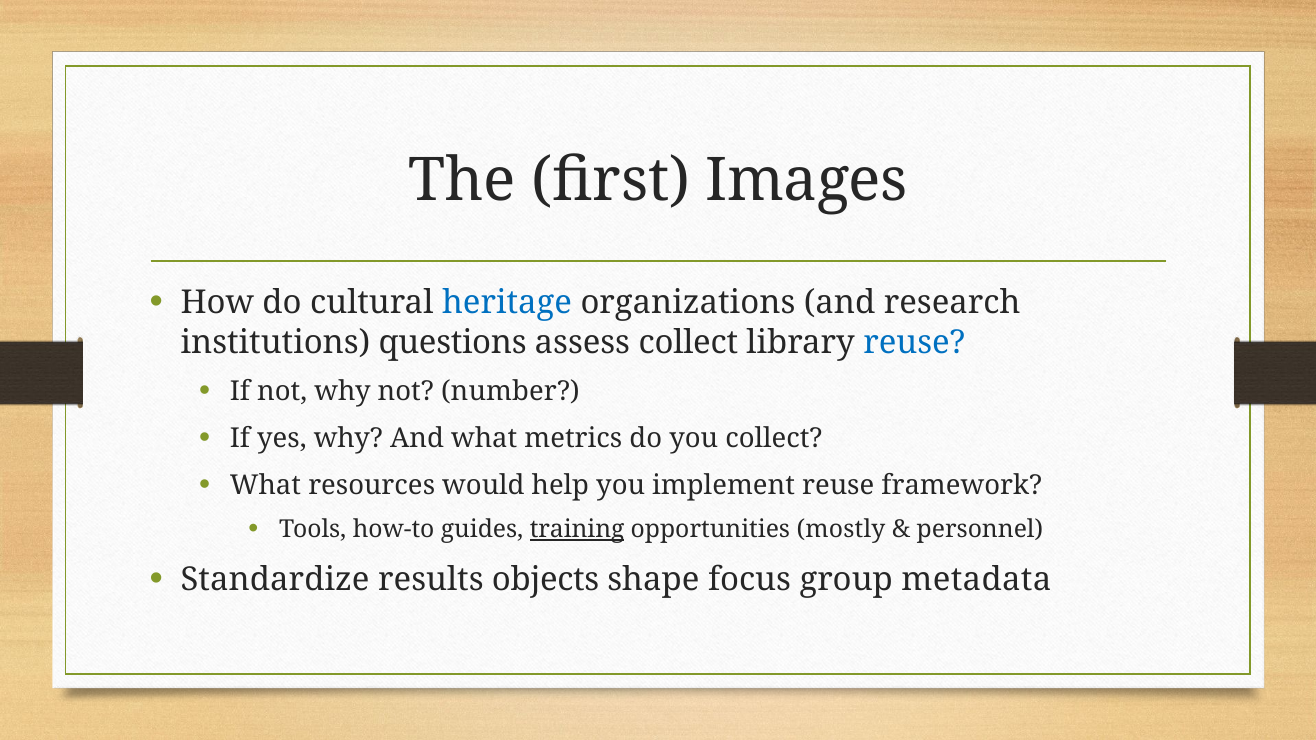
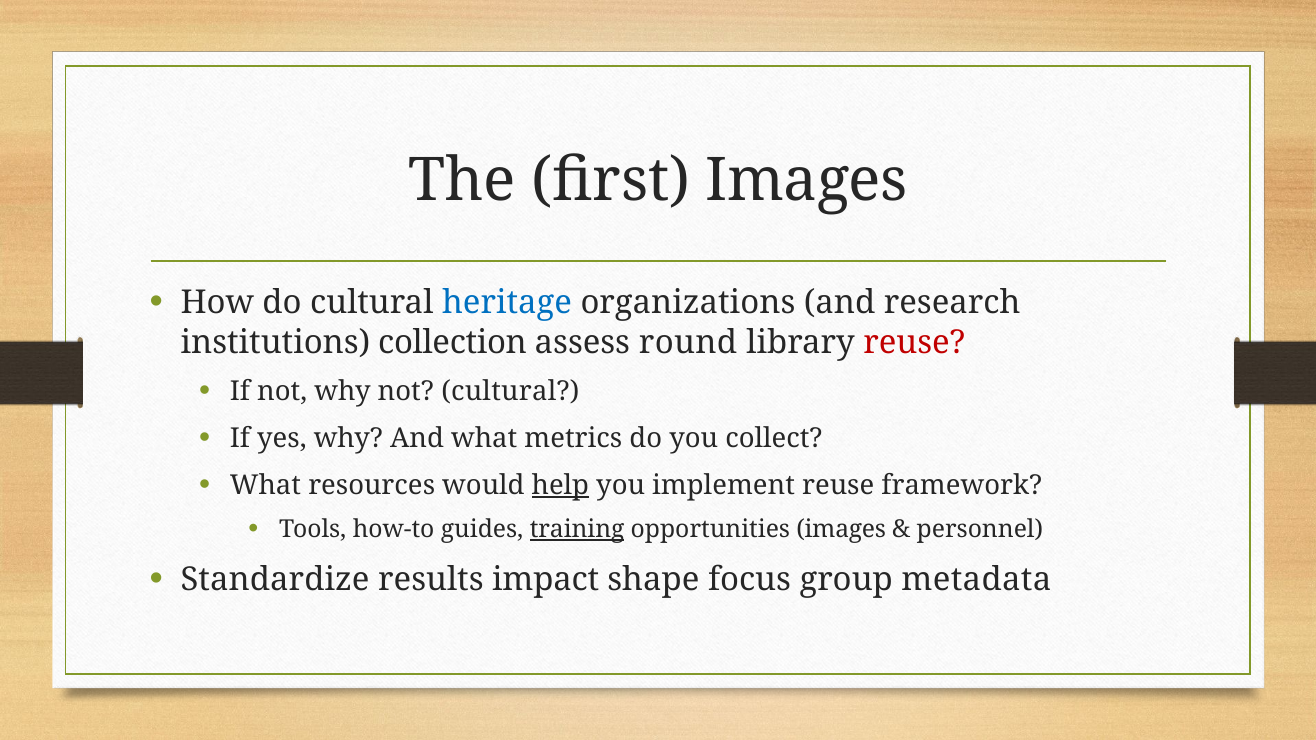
questions: questions -> collection (453, 342)
assess collect: collect -> round (688, 342)
reuse colour: blue -> red (914, 342)
not number: number -> cultural (510, 392)
help underline: none -> present (560, 485)
opportunities mostly: mostly -> images (841, 530)
objects: objects -> impact (546, 580)
